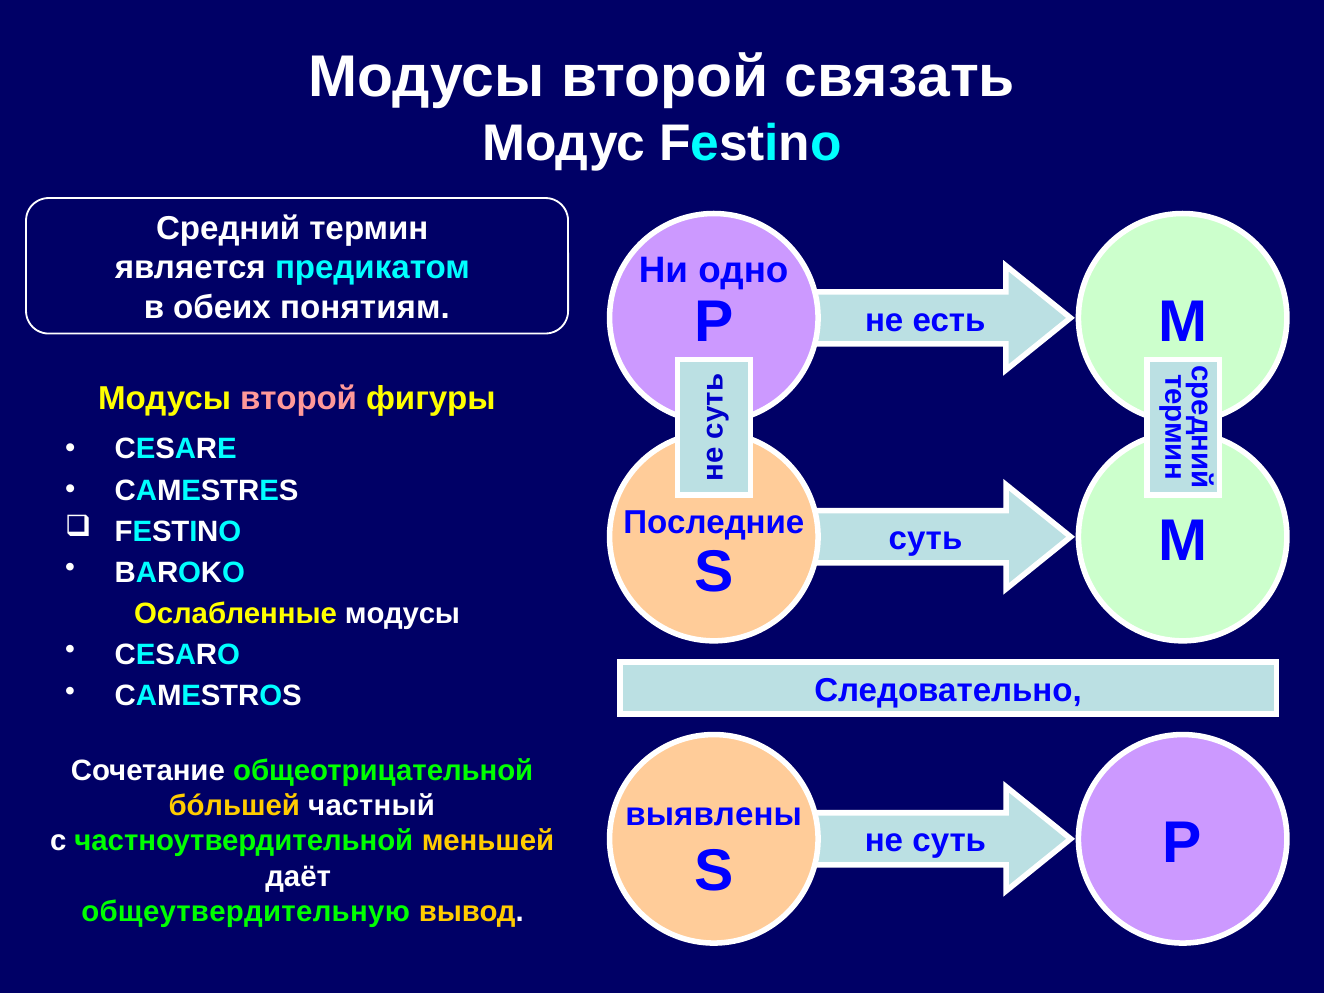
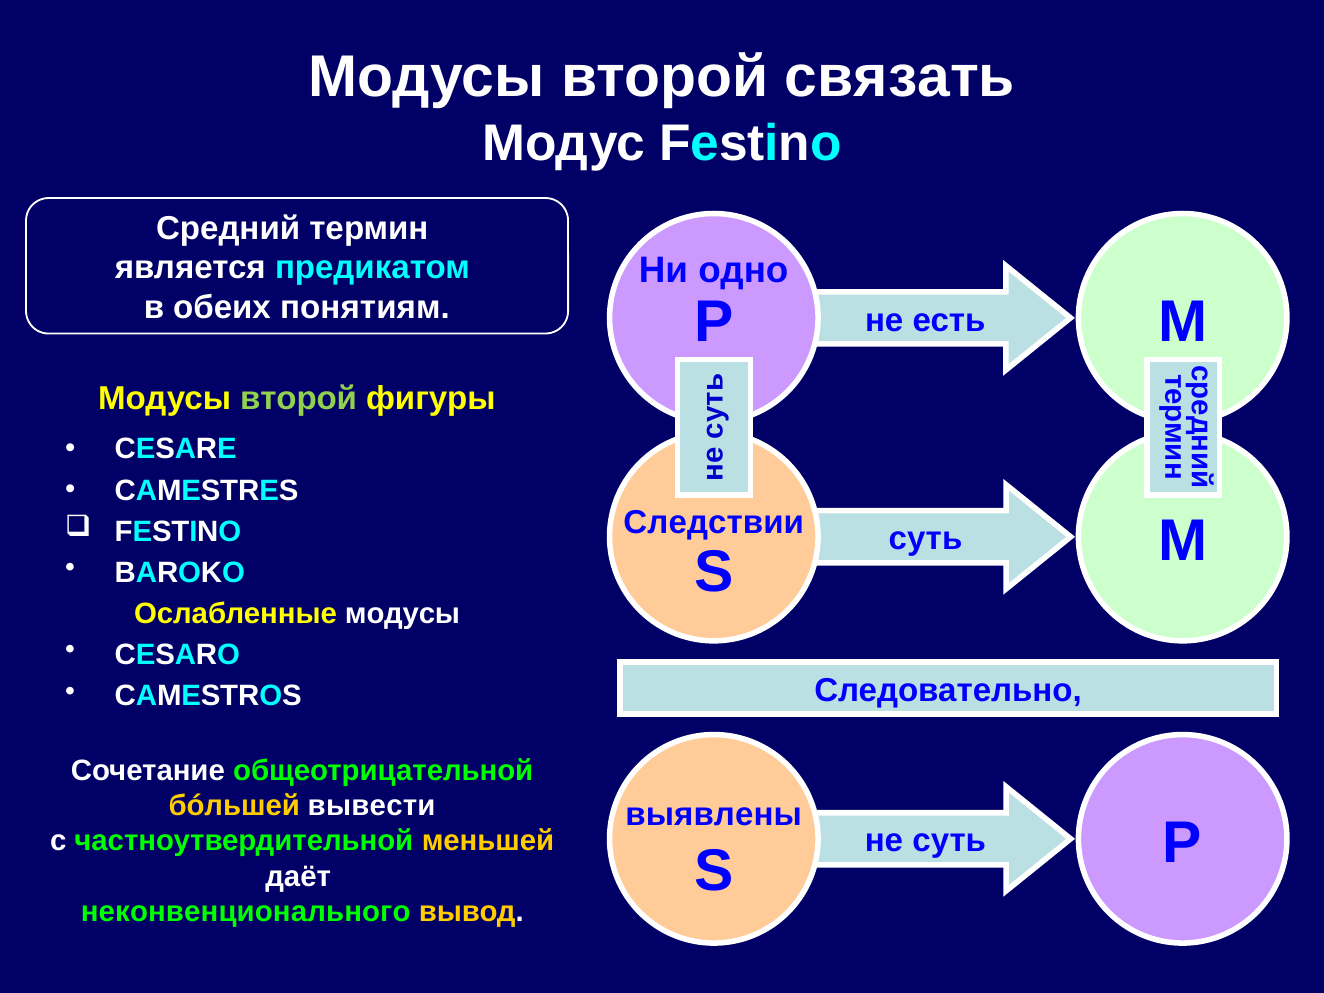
второй colour: pink -> light green (299, 399)
Последние: Последние -> Следствии (714, 522)
частный: частный -> вывести (372, 806)
общеутвердительную: общеутвердительную -> неконвенционального (246, 912)
